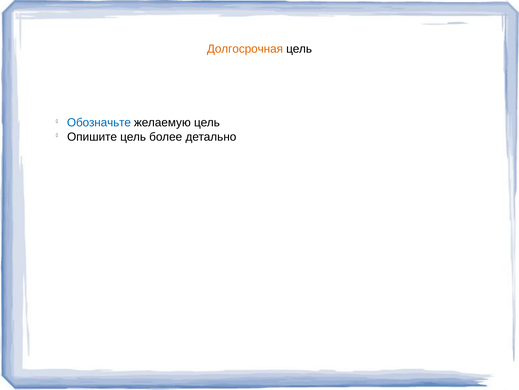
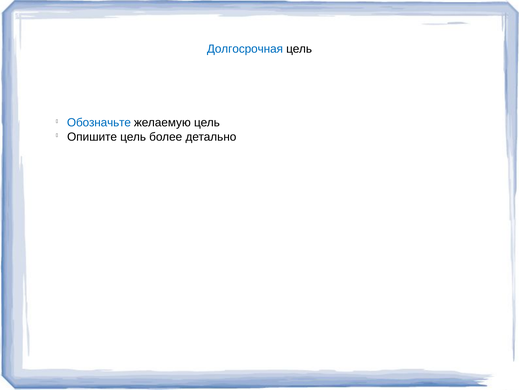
Долгосрочная colour: orange -> blue (245, 49)
